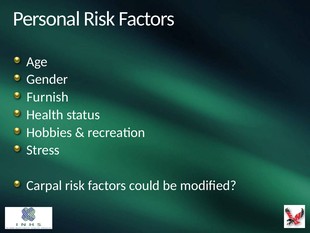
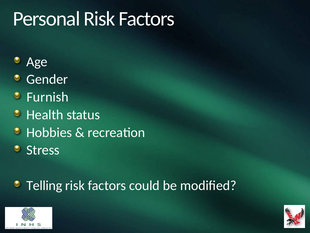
Carpal: Carpal -> Telling (44, 185)
